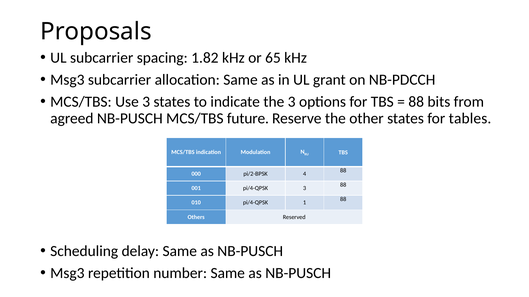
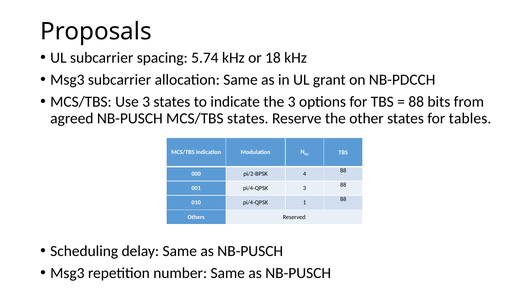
1.82: 1.82 -> 5.74 (205, 58)
65: 65 -> 18 (273, 58)
MCS/TBS future: future -> states (248, 119)
